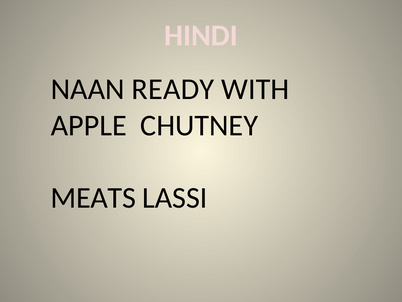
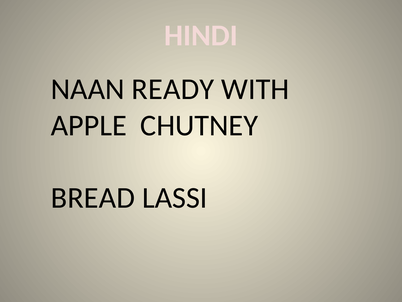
MEATS: MEATS -> BREAD (93, 198)
